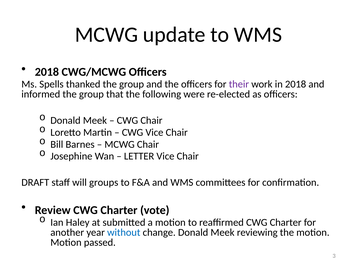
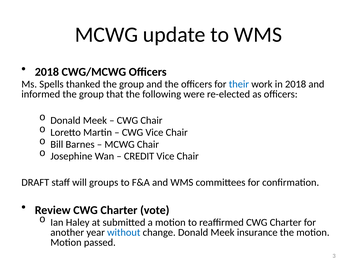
their colour: purple -> blue (239, 84)
LETTER: LETTER -> CREDIT (139, 156)
reviewing: reviewing -> insurance (257, 232)
